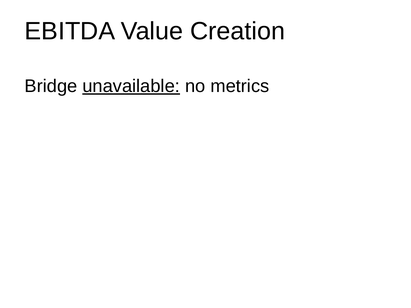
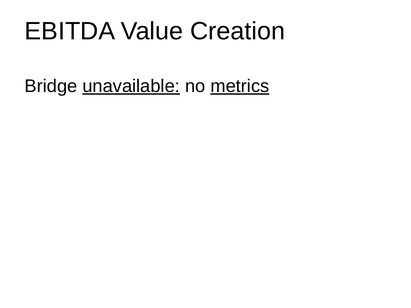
metrics underline: none -> present (240, 86)
